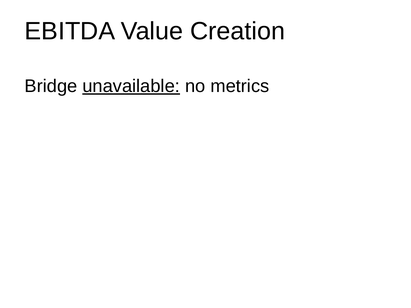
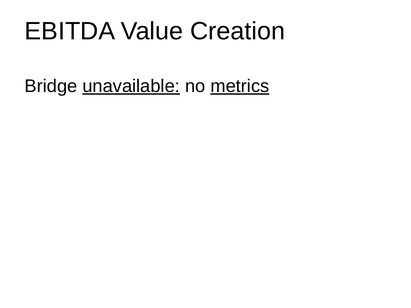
metrics underline: none -> present (240, 86)
